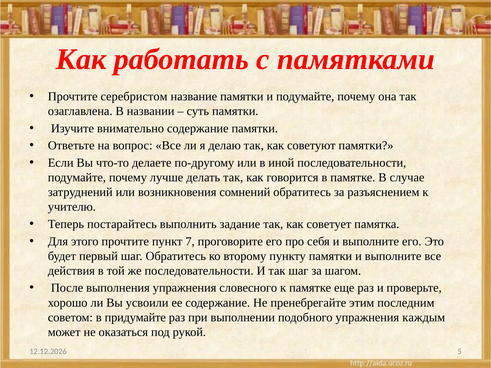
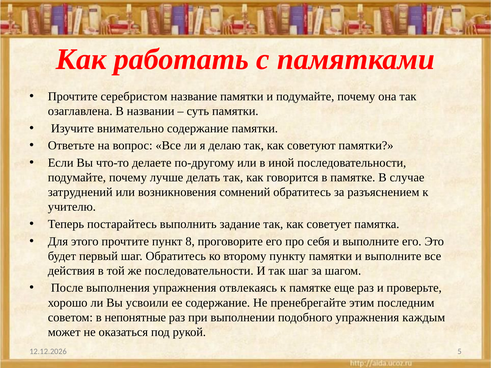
7: 7 -> 8 (190, 241)
словесного: словесного -> отвлекаясь (248, 288)
придумайте: придумайте -> непонятные (135, 318)
